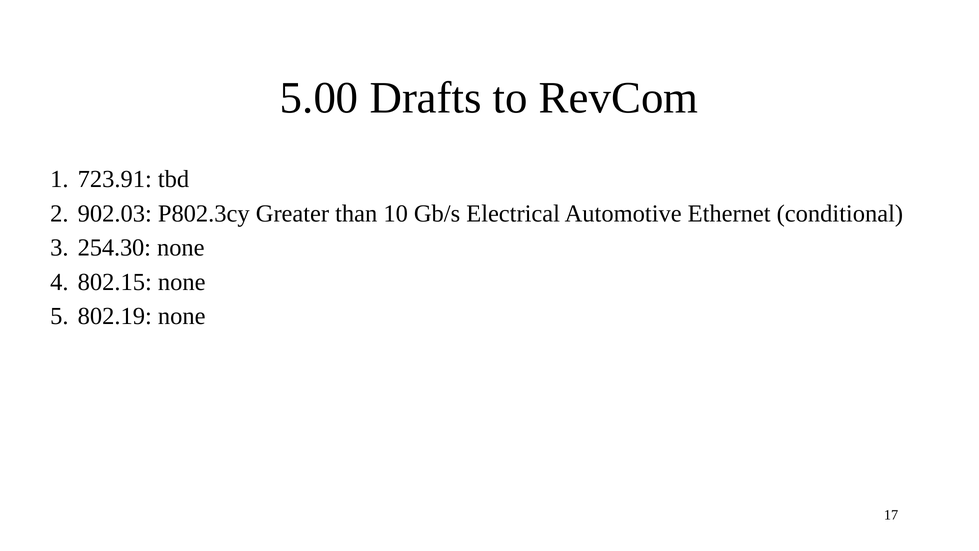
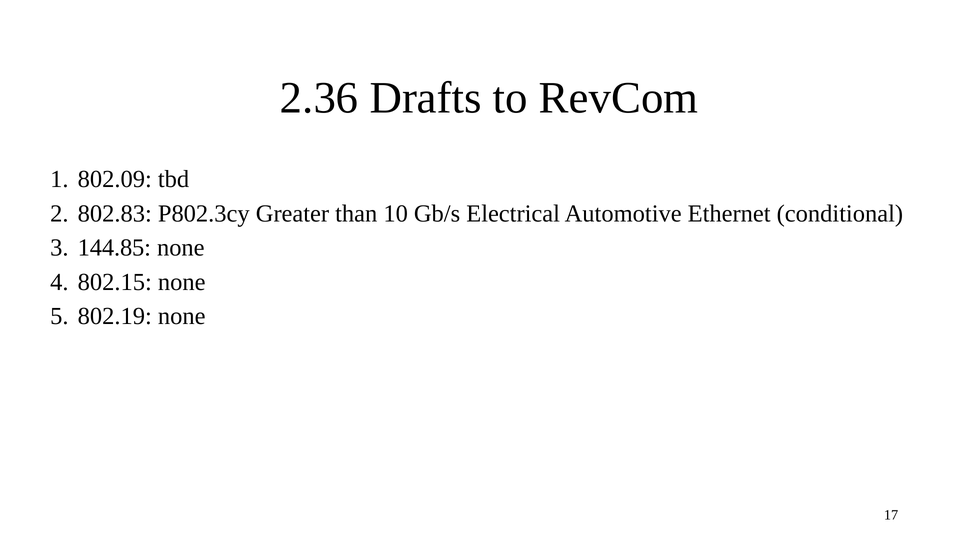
5.00: 5.00 -> 2.36 (319, 98)
723.91: 723.91 -> 802.09 (115, 179)
902.03: 902.03 -> 802.83 (115, 213)
254.30: 254.30 -> 144.85 (114, 248)
